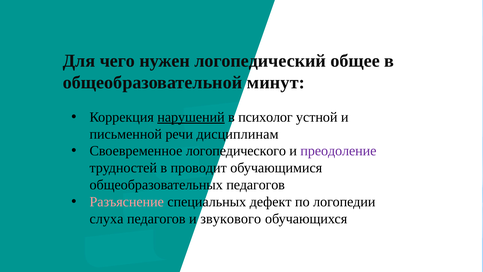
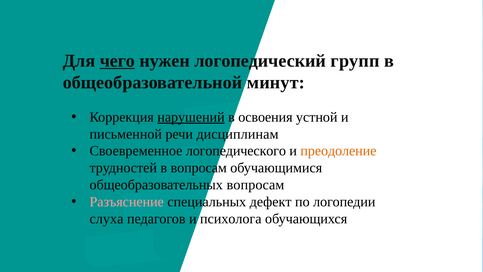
чего underline: none -> present (117, 61)
общее: общее -> групп (355, 61)
психолог: психолог -> освоения (265, 117)
преодоление colour: purple -> orange (338, 151)
в проводит: проводит -> вопросам (199, 168)
общеобразовательных педагогов: педагогов -> вопросам (255, 185)
звукового: звукового -> психолога (231, 218)
